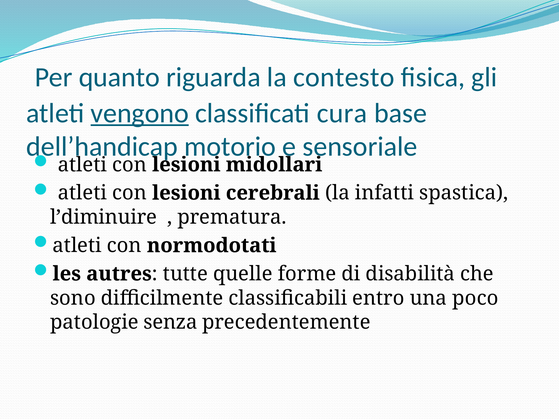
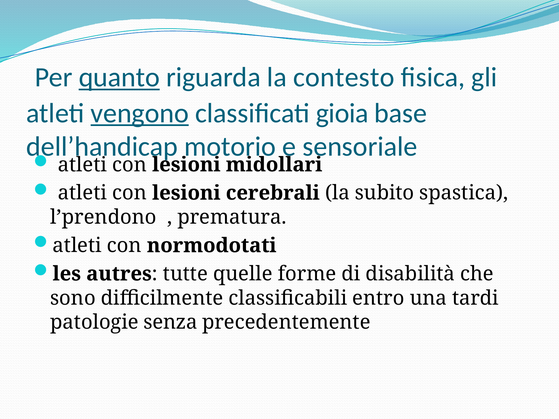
quanto underline: none -> present (119, 77)
cura: cura -> gioia (342, 113)
infatti: infatti -> subito (384, 193)
l’diminuire: l’diminuire -> l’prendono (103, 217)
poco: poco -> tardi (475, 298)
